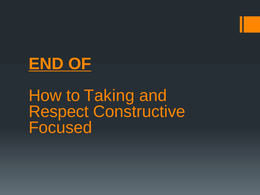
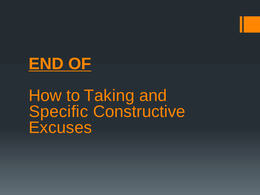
Respect: Respect -> Specific (58, 112)
Focused: Focused -> Excuses (60, 128)
